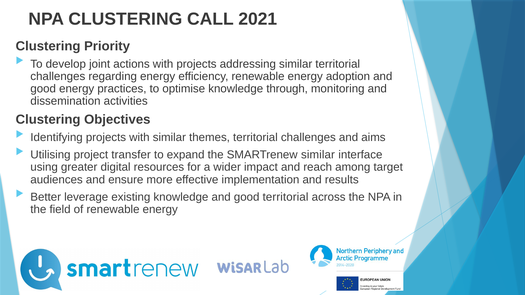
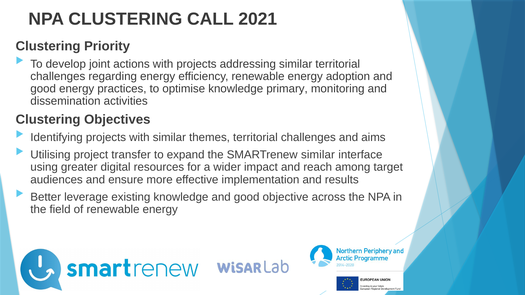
through: through -> primary (287, 89)
good territorial: territorial -> objective (286, 197)
